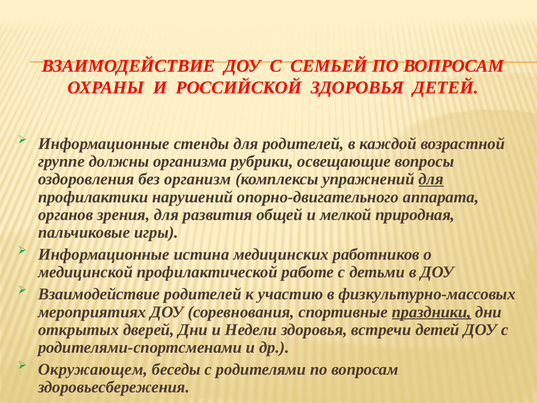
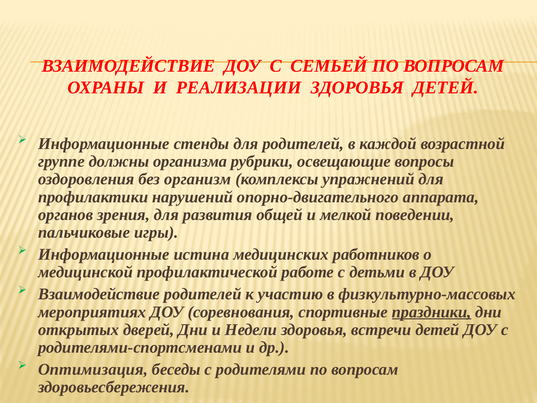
РОССИЙСКОЙ: РОССИЙСКОЙ -> РЕАЛИЗАЦИИ (239, 87)
для underline: present -> none (431, 179)
природная: природная -> поведении (415, 215)
Окружающем: Окружающем -> Оптимизация (93, 369)
